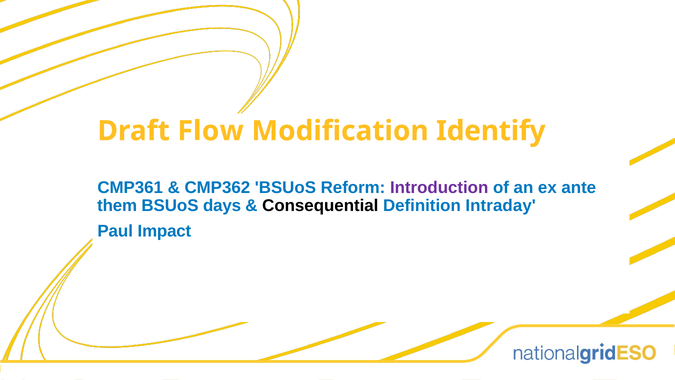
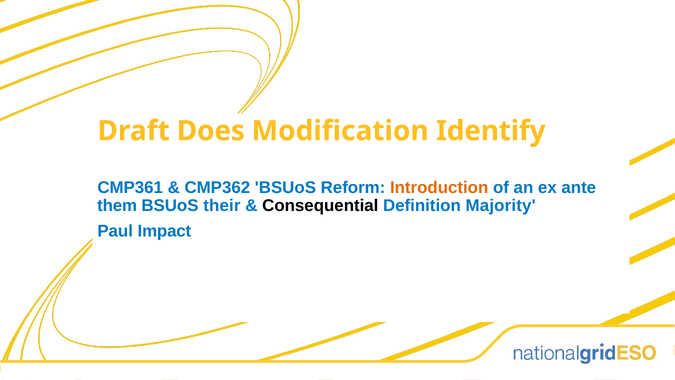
Flow: Flow -> Does (211, 131)
Introduction colour: purple -> orange (439, 187)
days: days -> their (222, 206)
Intraday: Intraday -> Majority (501, 206)
